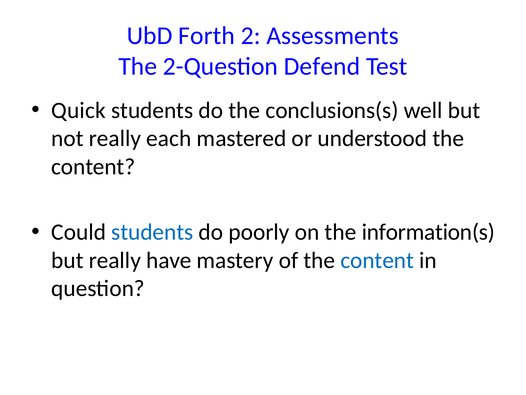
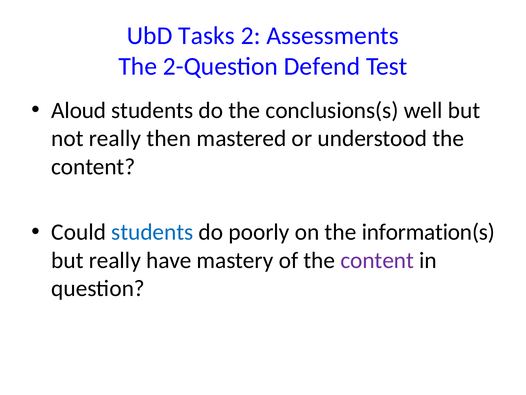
Forth: Forth -> Tasks (207, 36)
Quick: Quick -> Aloud (79, 110)
each: each -> then (169, 138)
content colour: blue -> purple (377, 260)
